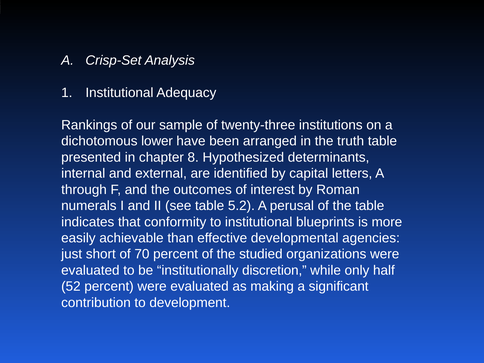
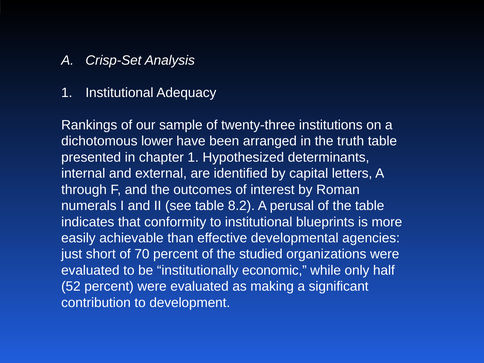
chapter 8: 8 -> 1 (193, 157)
5.2: 5.2 -> 8.2 (241, 206)
discretion: discretion -> economic (274, 270)
